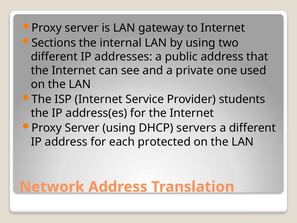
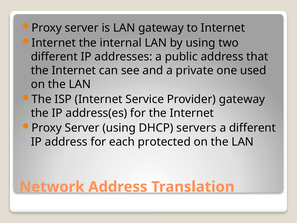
Sections: Sections -> Internet (54, 43)
Provider students: students -> gateway (242, 99)
